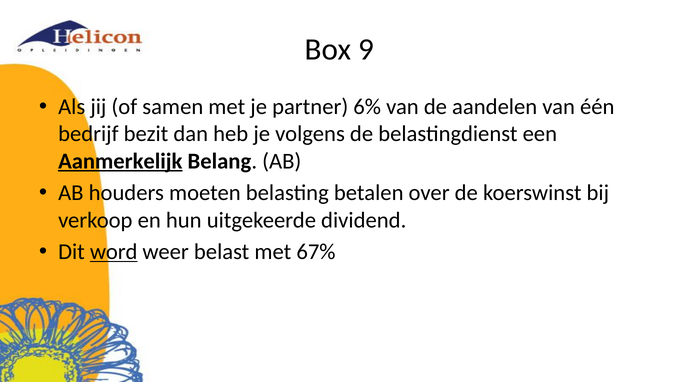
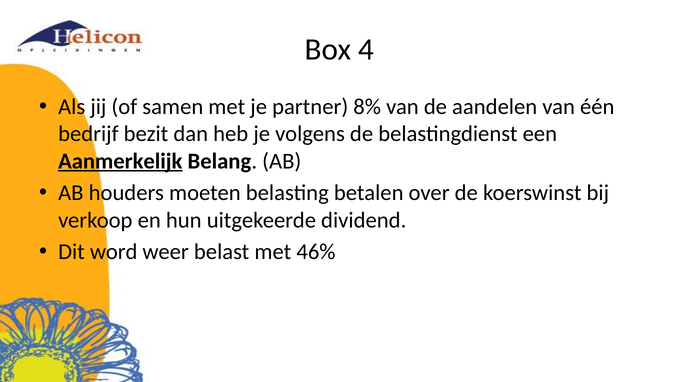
9: 9 -> 4 (366, 49)
6%: 6% -> 8% (367, 107)
word underline: present -> none (114, 252)
67%: 67% -> 46% (316, 252)
